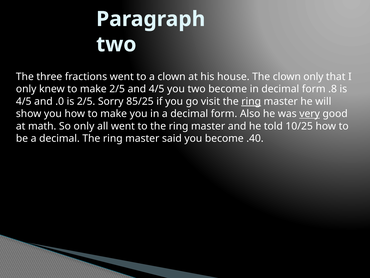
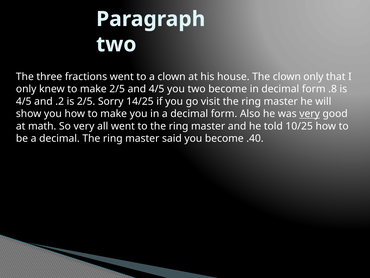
.0: .0 -> .2 (60, 101)
85/25: 85/25 -> 14/25 (140, 101)
ring underline: present -> none (251, 101)
So only: only -> very (84, 126)
